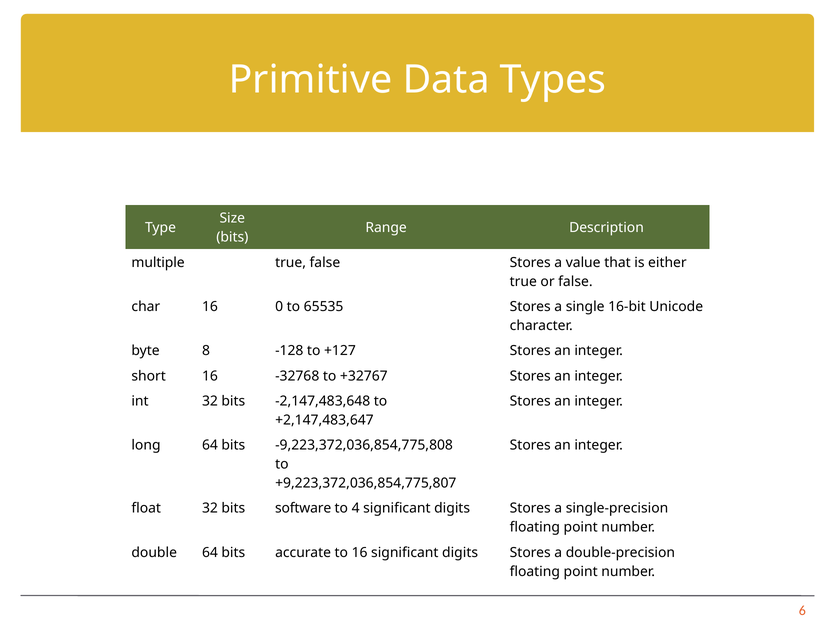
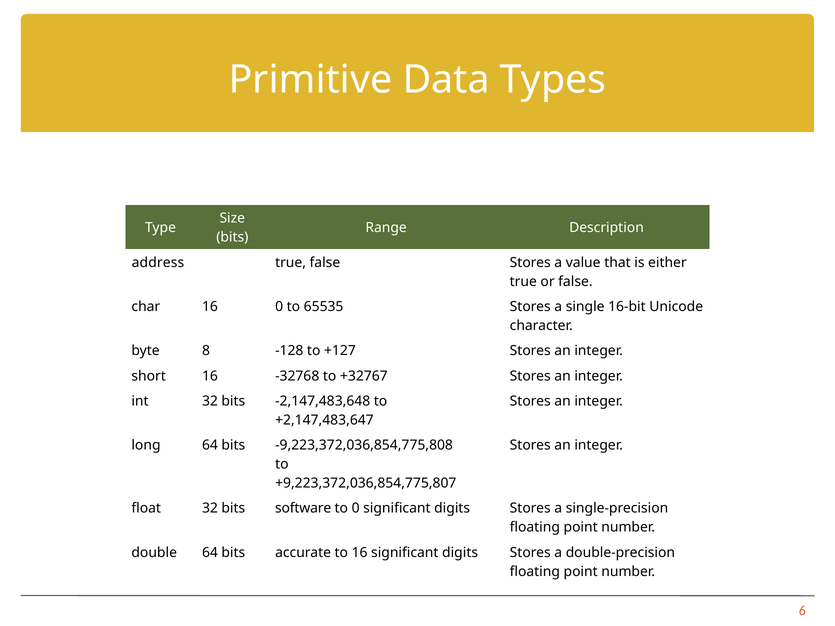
multiple: multiple -> address (158, 263)
to 4: 4 -> 0 (356, 509)
